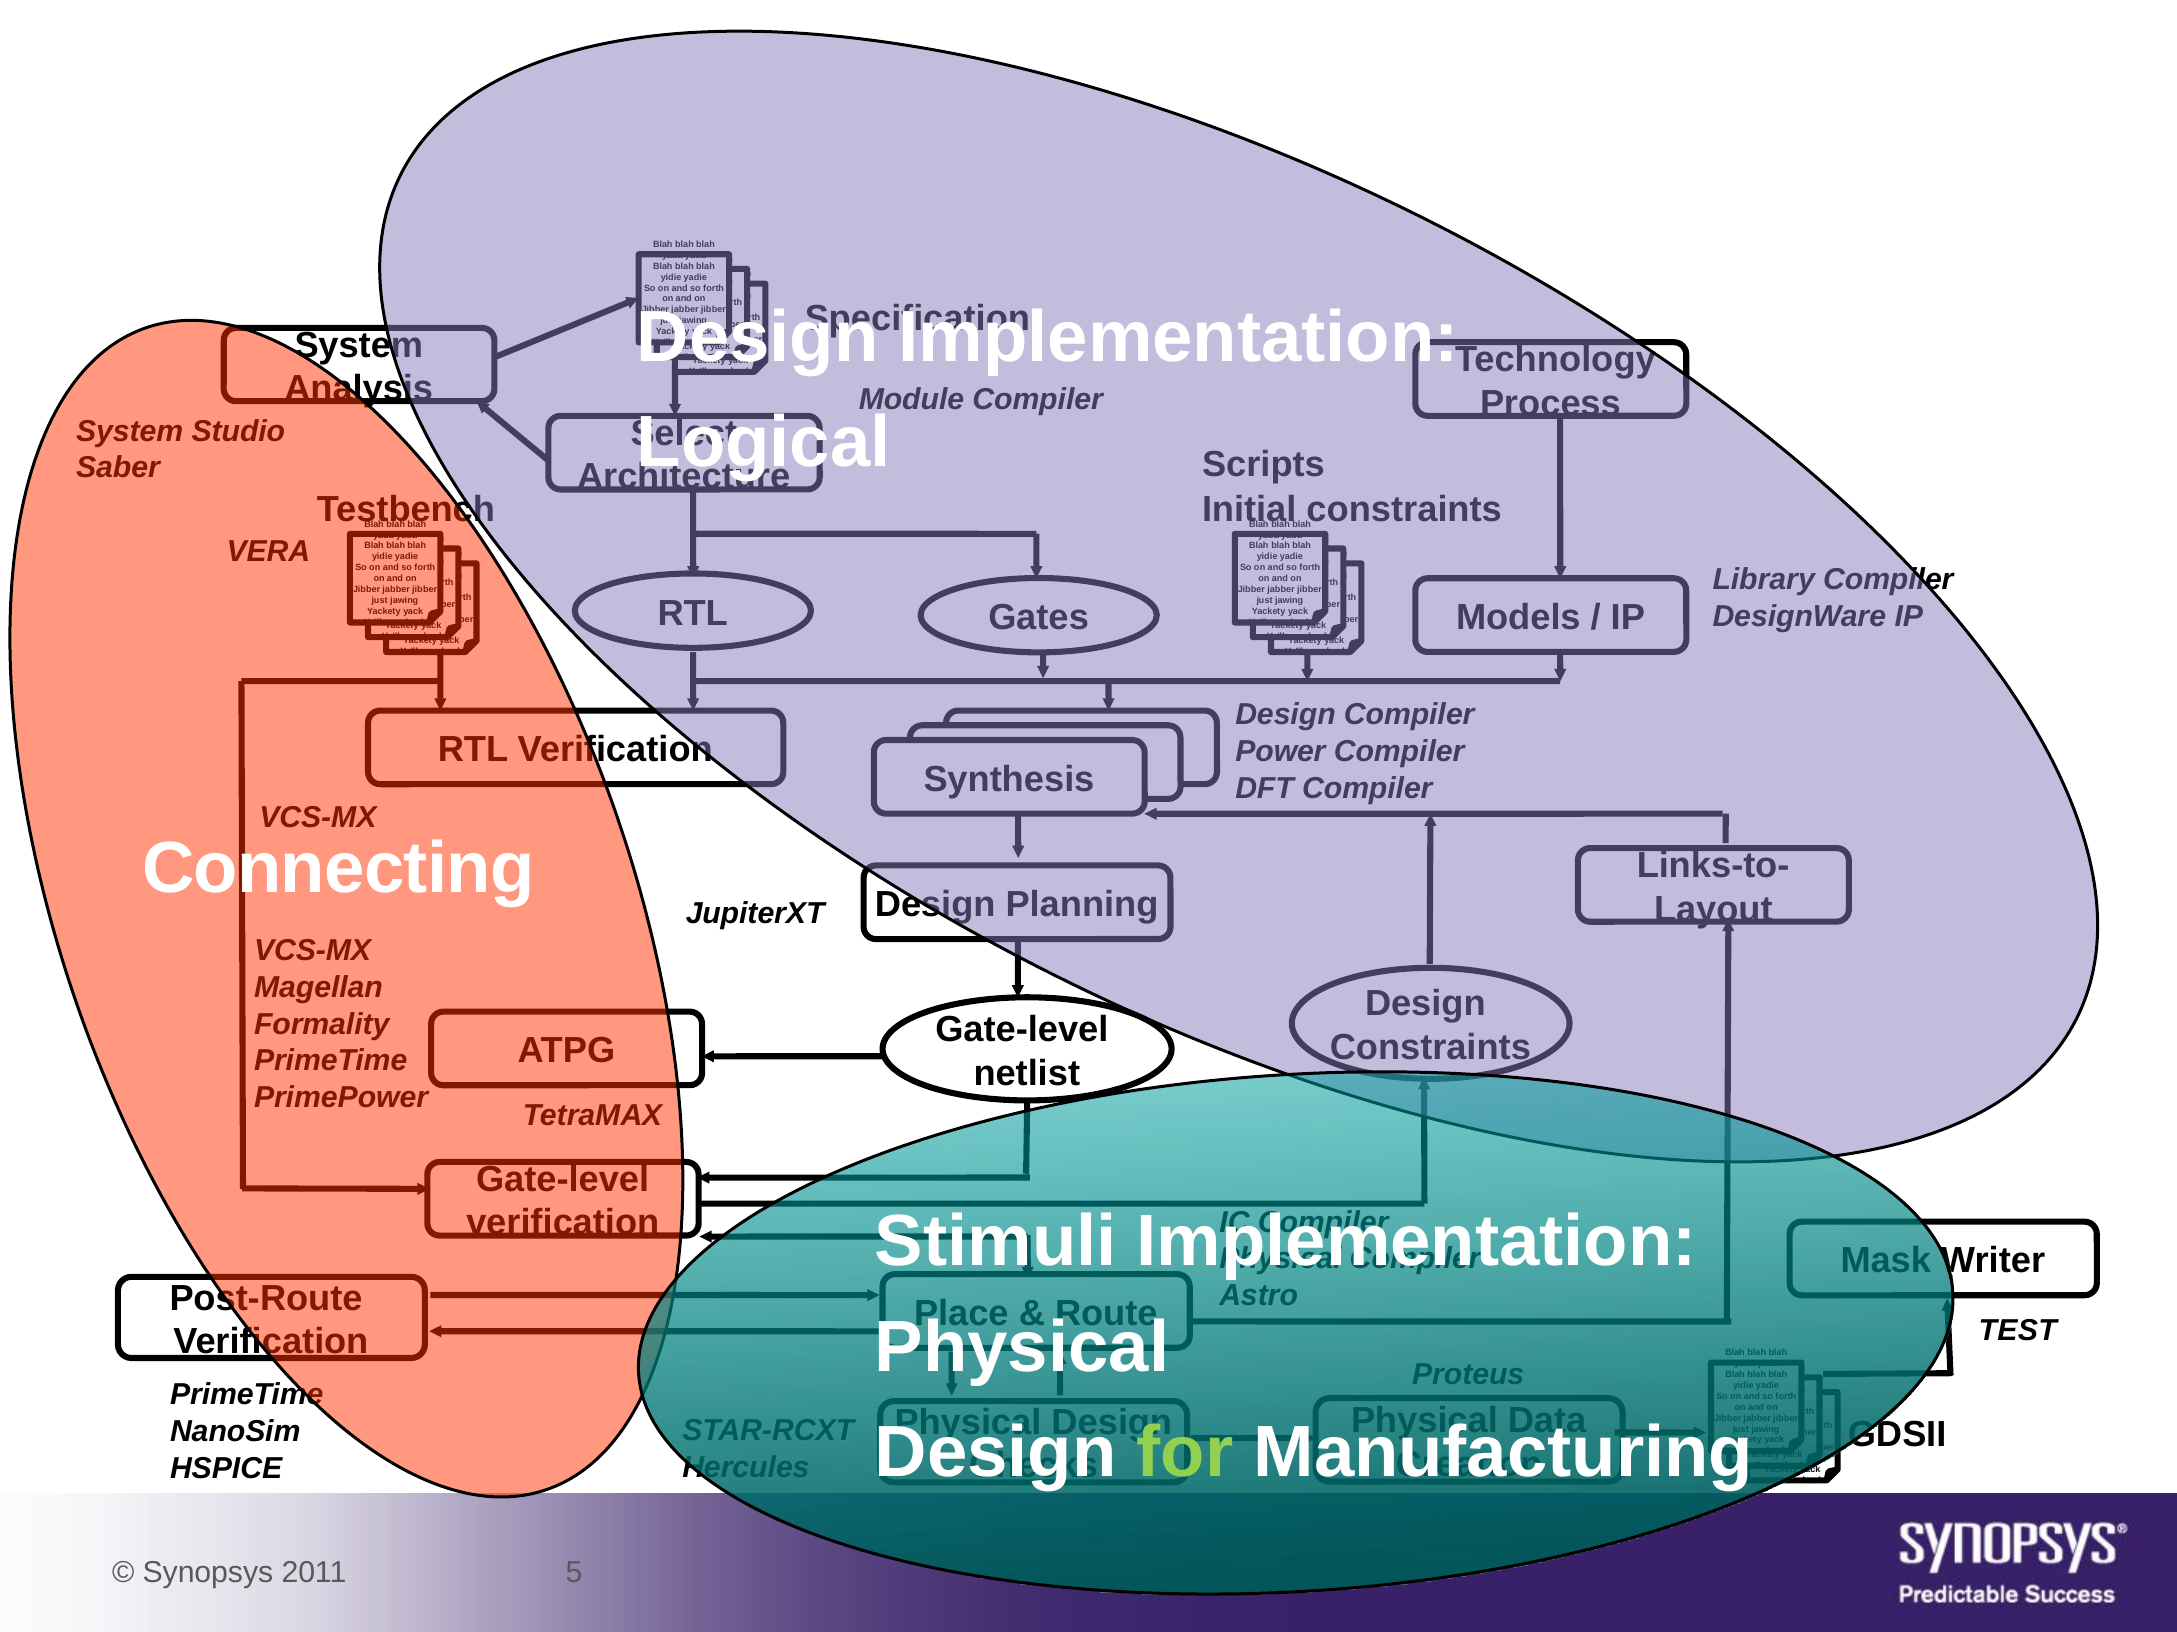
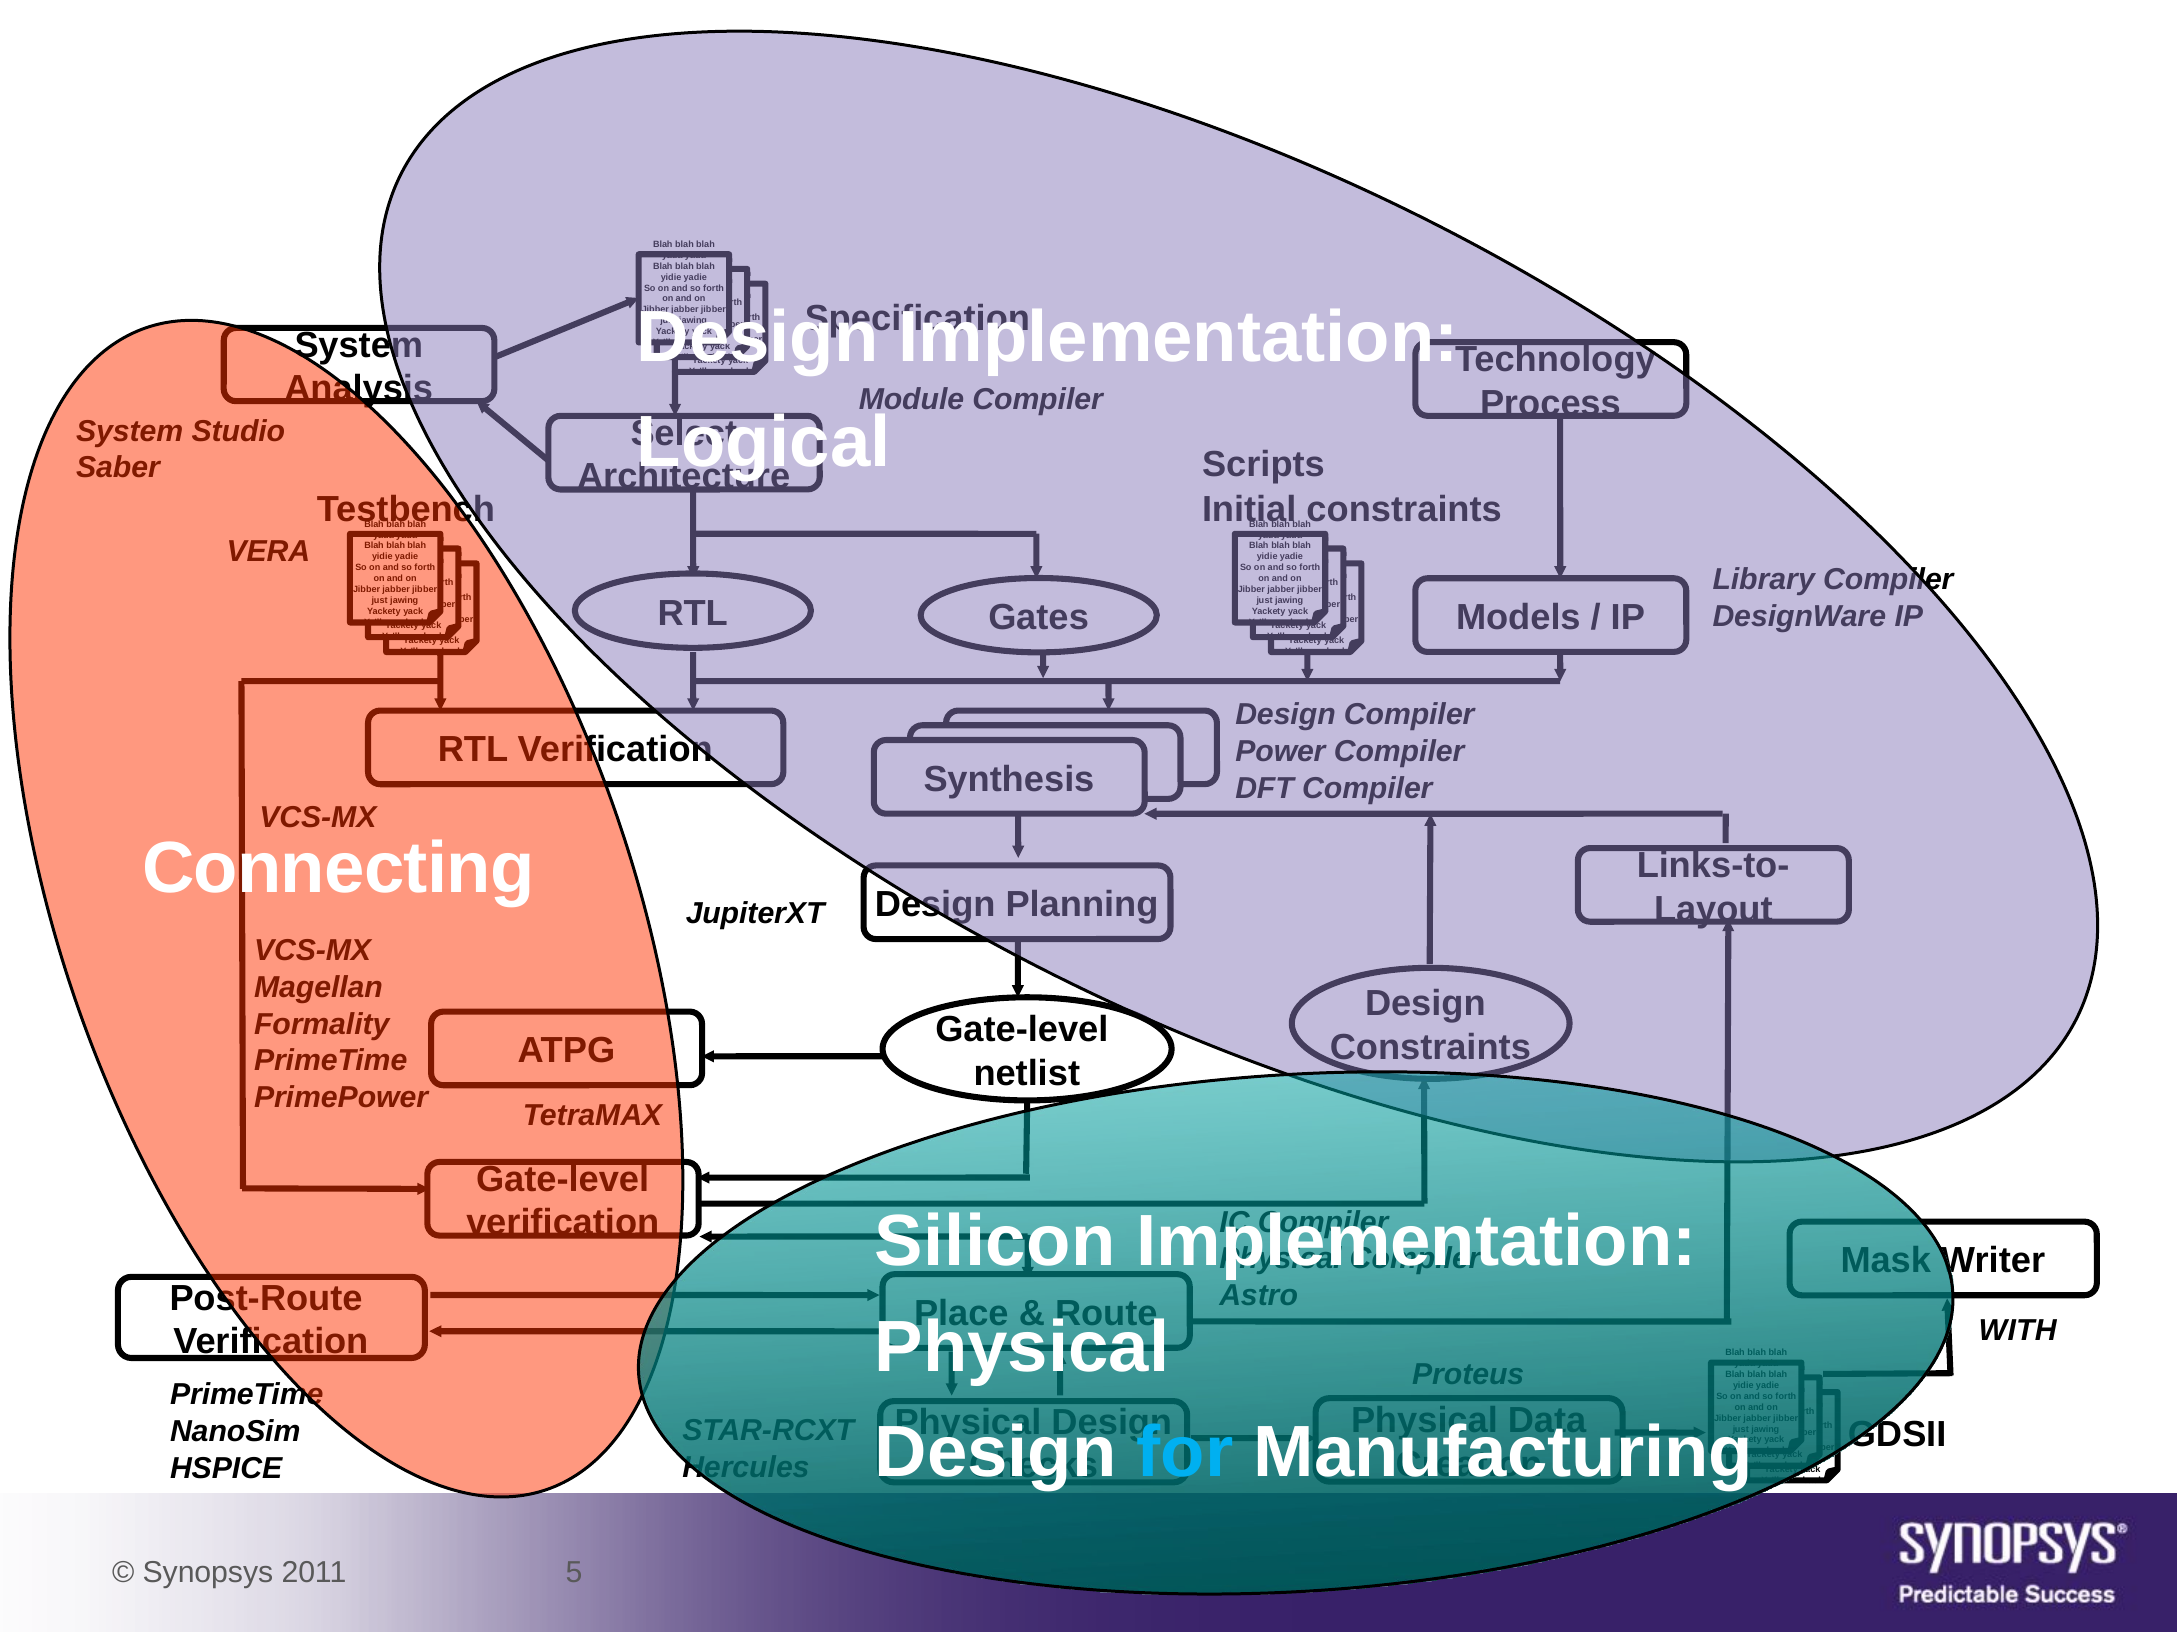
Stimuli: Stimuli -> Silicon (995, 1243)
TEST: TEST -> WITH (2018, 1331)
for colour: light green -> light blue (1185, 1453)
